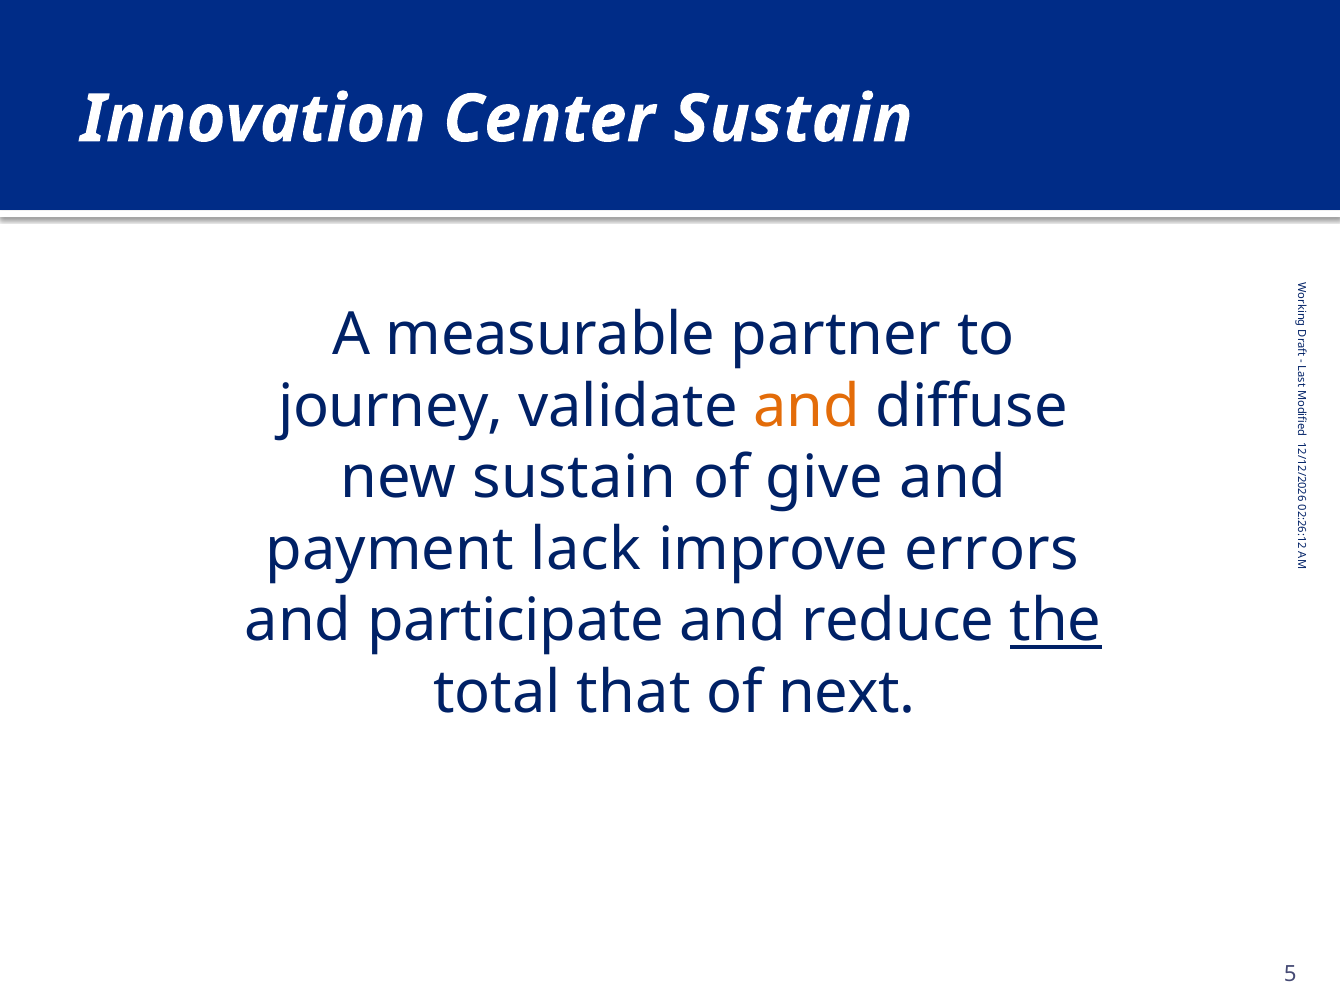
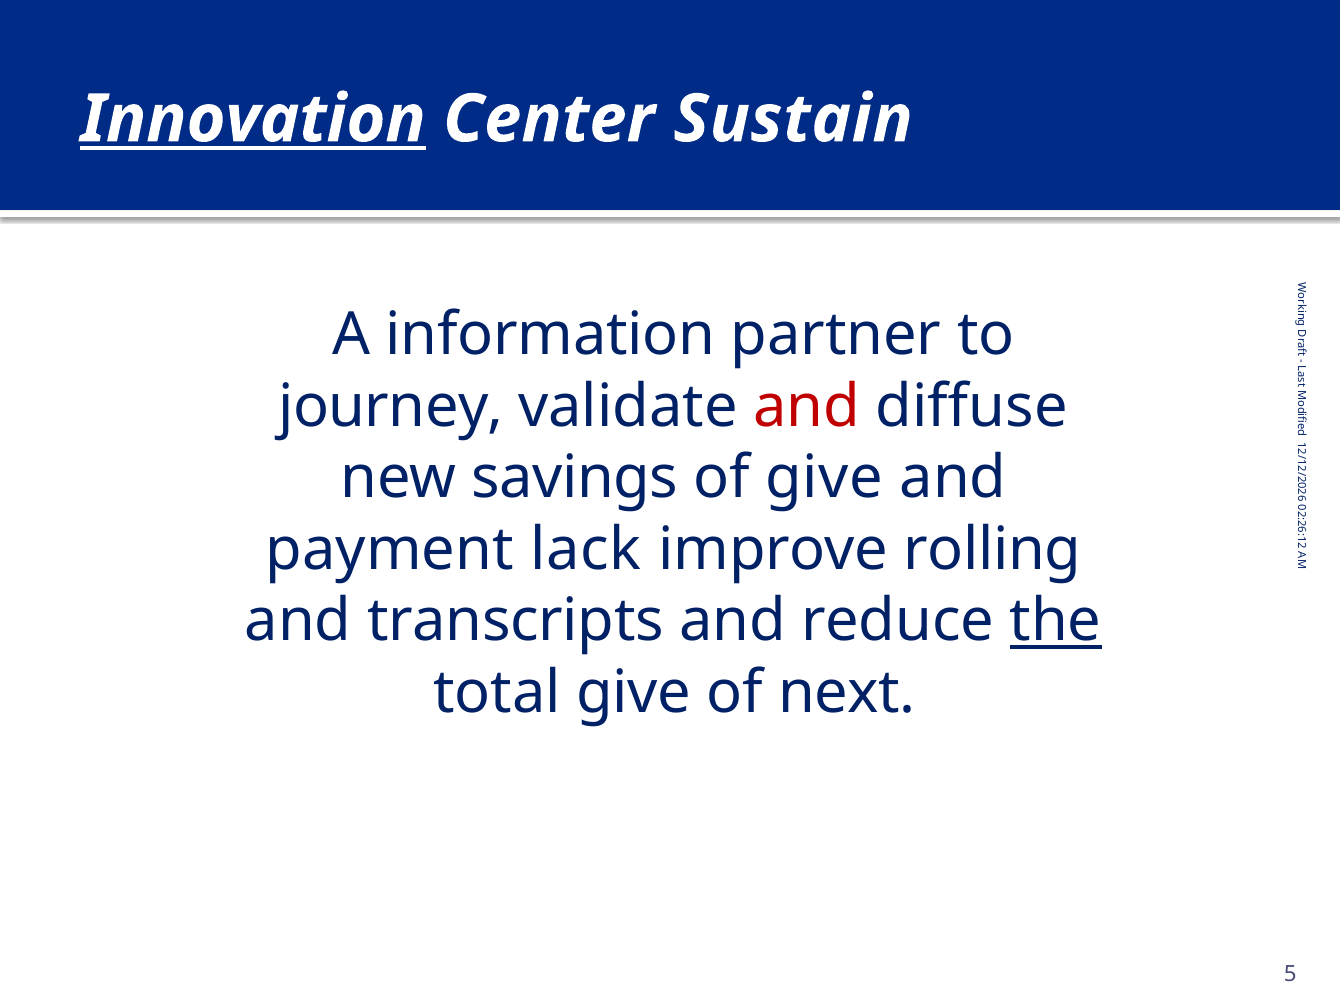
Innovation underline: none -> present (253, 119)
measurable: measurable -> information (551, 335)
and colour: orange -> red (807, 407)
new sustain: sustain -> savings (575, 478)
errors: errors -> rolling (993, 550)
participate: participate -> transcripts (516, 621)
total that: that -> give (634, 693)
